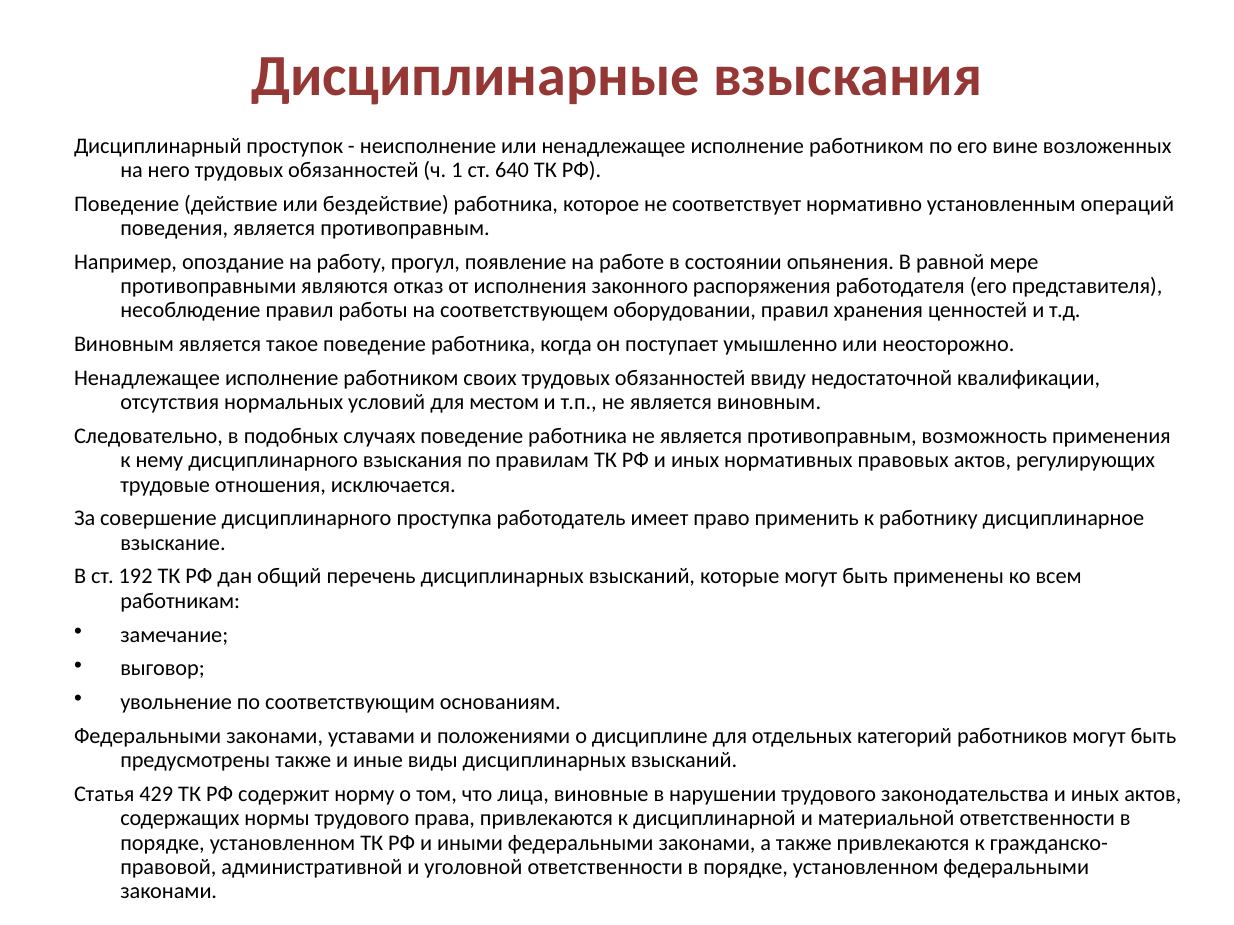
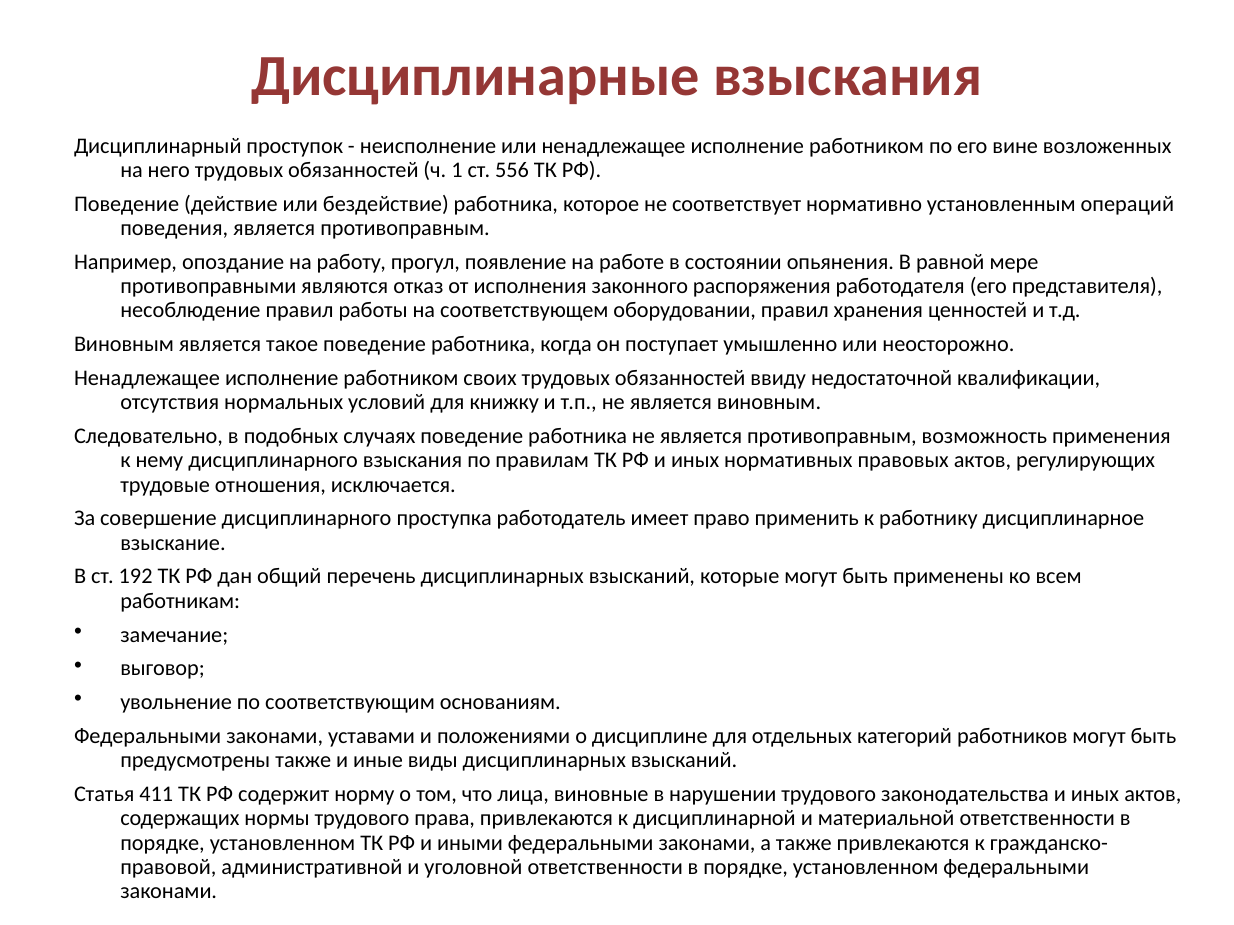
640: 640 -> 556 (512, 171)
местом: местом -> книжку (504, 403)
429: 429 -> 411 (156, 795)
